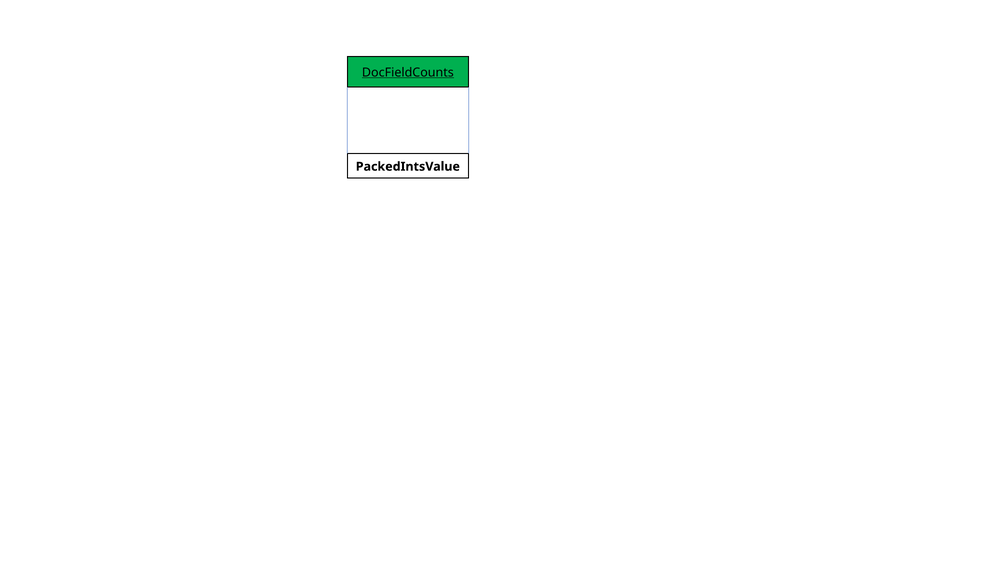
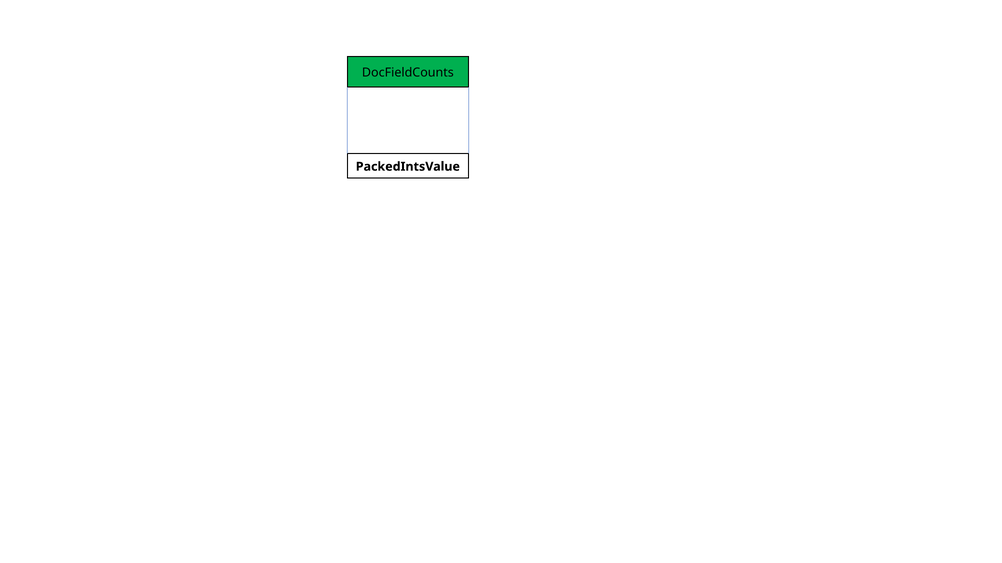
DocFieldCounts underline: present -> none (408, 72)
